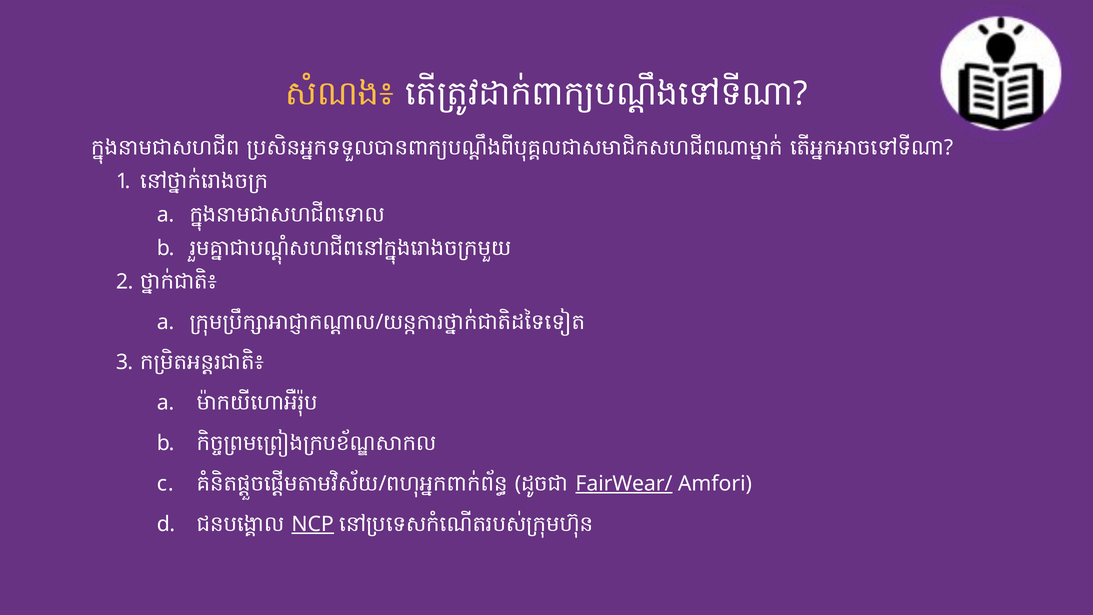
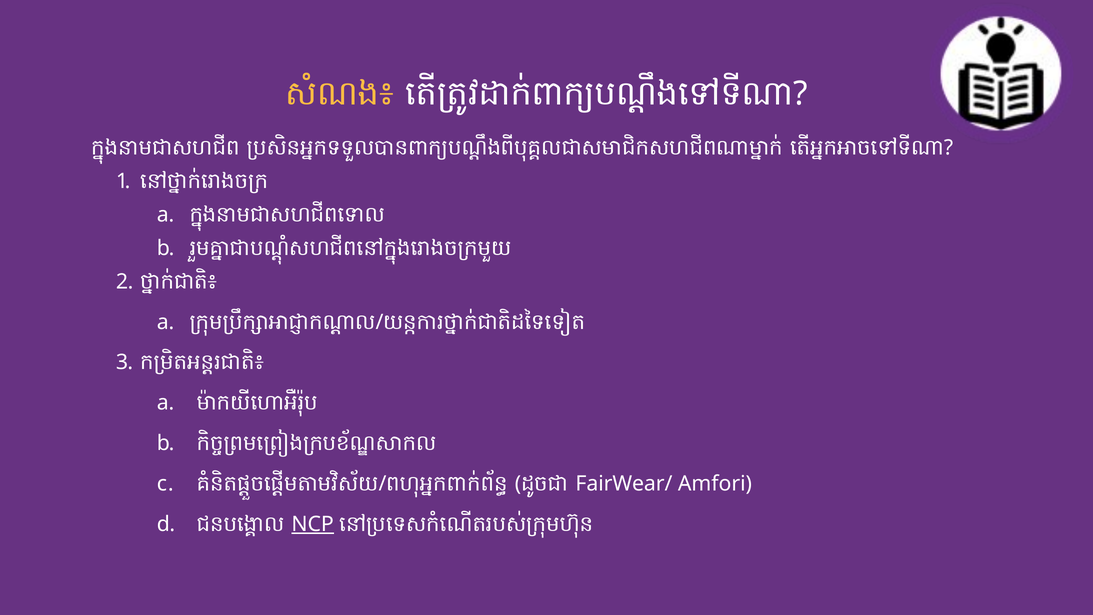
FairWear/ underline: present -> none (624, 483)
